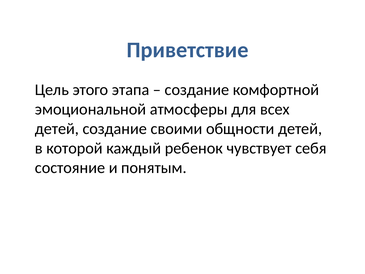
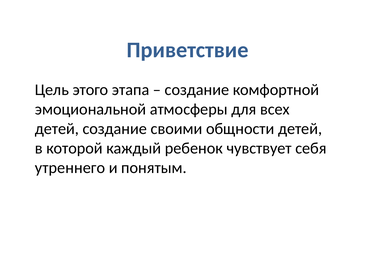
состояние: состояние -> утреннего (70, 168)
